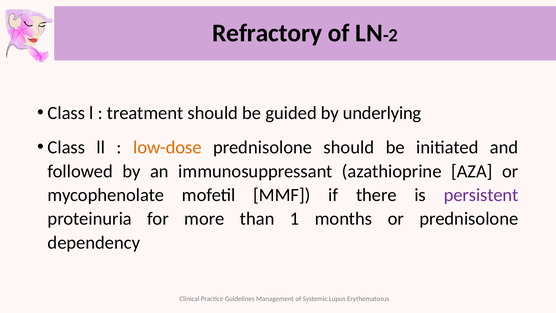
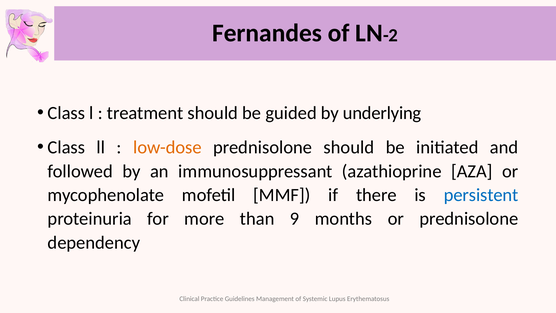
Refractory: Refractory -> Fernandes (267, 33)
persistent colour: purple -> blue (481, 195)
1: 1 -> 9 (295, 219)
